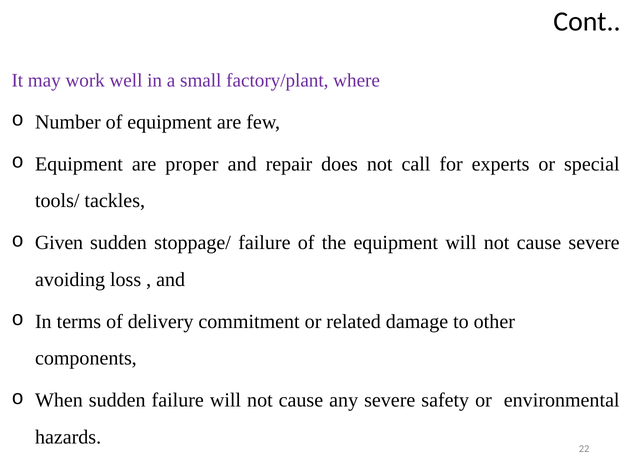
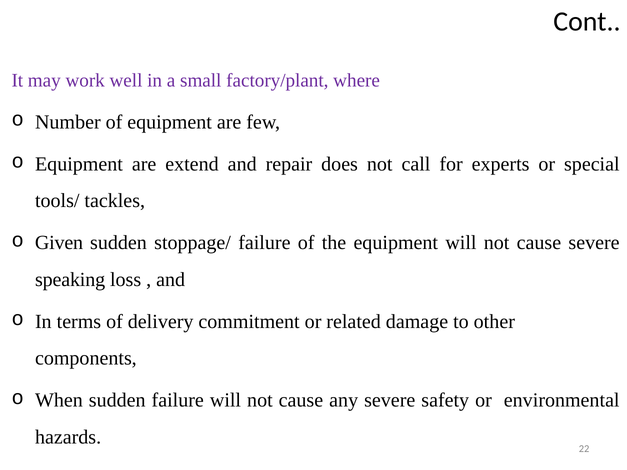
proper: proper -> extend (192, 164)
avoiding: avoiding -> speaking (70, 280)
